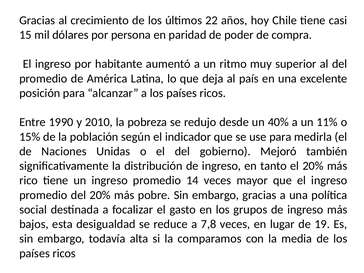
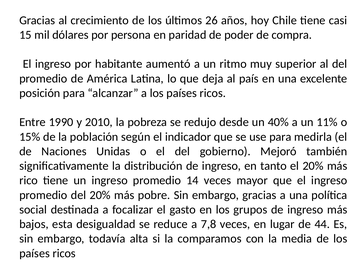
22: 22 -> 26 (212, 20)
19: 19 -> 44 (322, 224)
